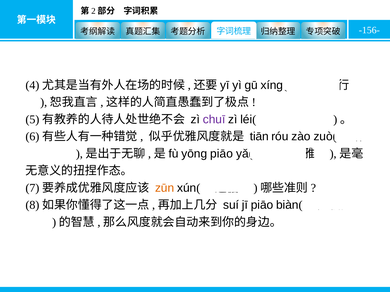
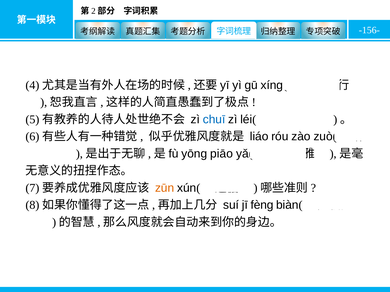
chuī colour: purple -> blue (214, 120)
tiān: tiān -> liáo (259, 137)
jī piāo: piāo -> fèng (262, 205)
